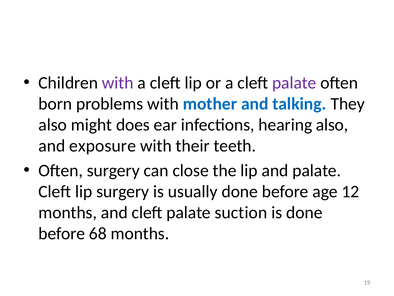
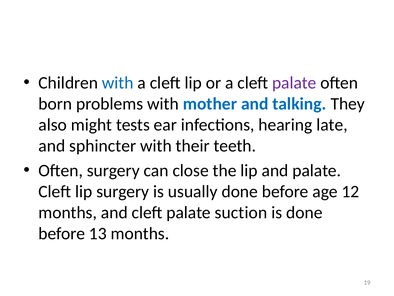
with colour: purple -> blue (118, 83)
does: does -> tests (133, 125)
hearing also: also -> late (332, 125)
exposure: exposure -> sphincter (103, 146)
68: 68 -> 13 (98, 233)
